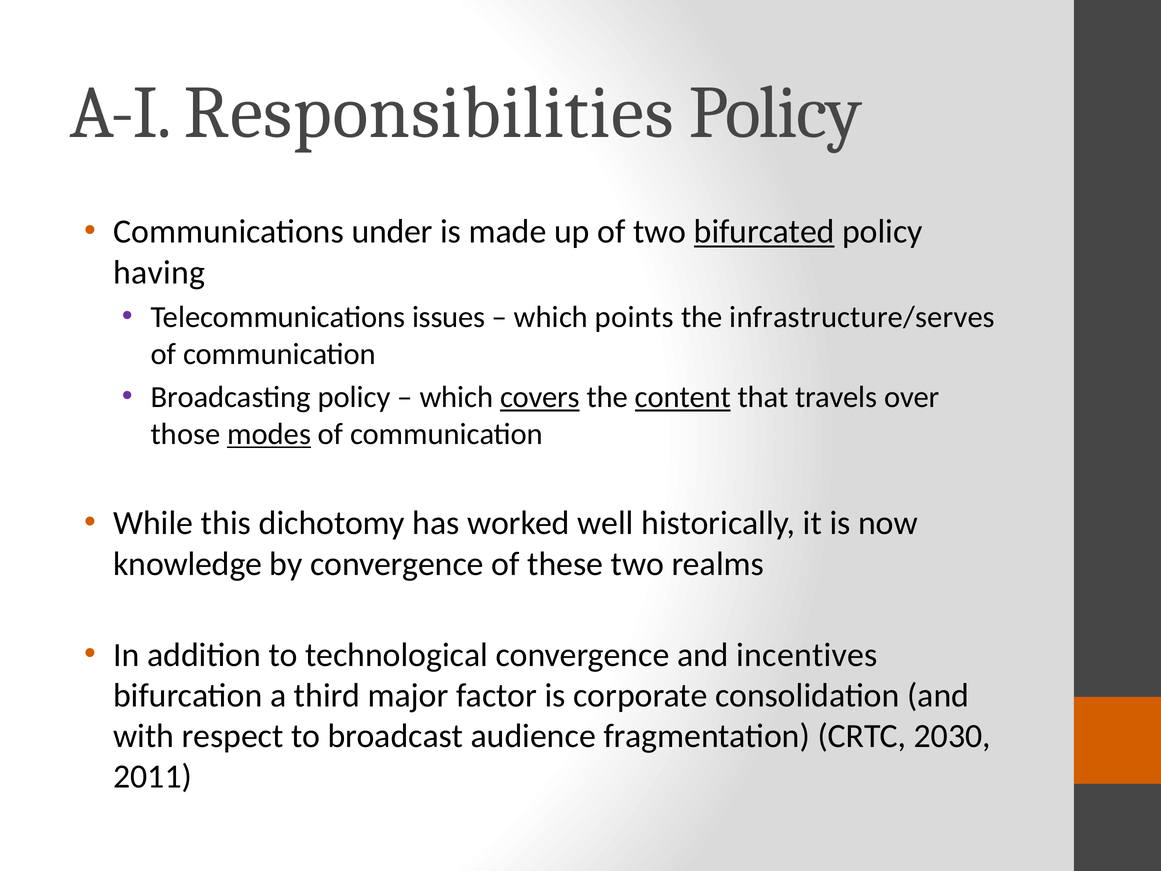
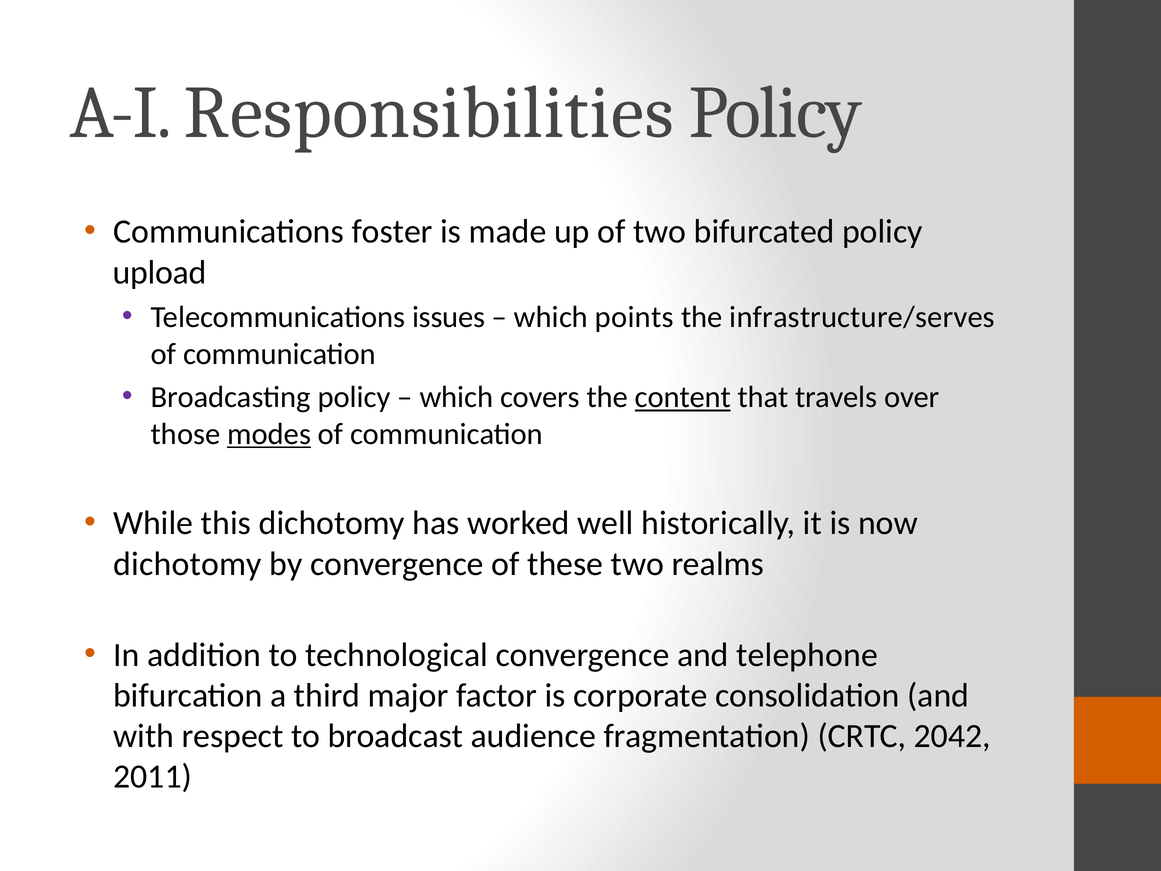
under: under -> foster (392, 232)
bifurcated underline: present -> none (764, 232)
having: having -> upload (160, 272)
covers underline: present -> none (540, 397)
knowledge: knowledge -> dichotomy (187, 564)
incentives: incentives -> telephone (807, 655)
2030: 2030 -> 2042 (952, 736)
